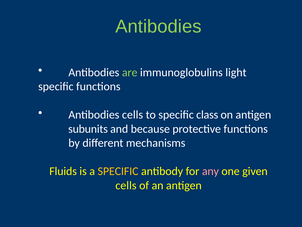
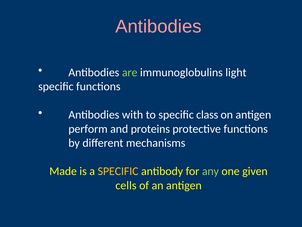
Antibodies colour: light green -> pink (159, 26)
Antibodies cells: cells -> with (133, 115)
subunits: subunits -> perform (88, 129)
because: because -> proteins (150, 129)
Fluids: Fluids -> Made (63, 171)
any colour: pink -> light green (210, 171)
